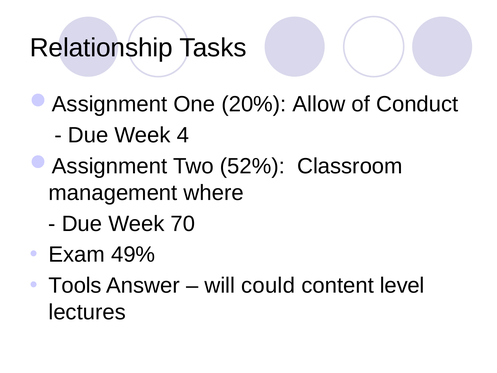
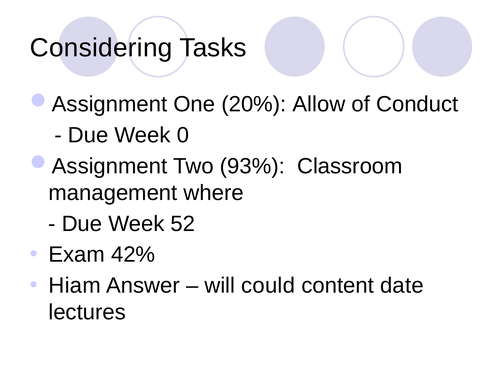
Relationship: Relationship -> Considering (101, 48)
4: 4 -> 0 (183, 135)
52%: 52% -> 93% (252, 166)
70: 70 -> 52 (183, 224)
49%: 49% -> 42% (133, 255)
Tools: Tools -> Hiam (75, 285)
level: level -> date (402, 285)
